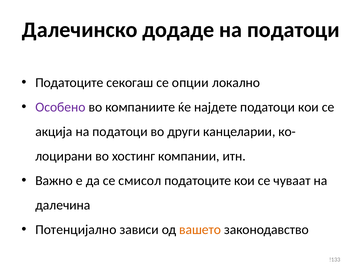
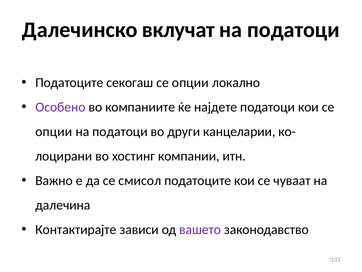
додаде: додаде -> вклучат (178, 30)
акција: акција -> опции (54, 131)
Потенцијално: Потенцијално -> Контактирајте (76, 229)
вашето colour: orange -> purple (200, 229)
